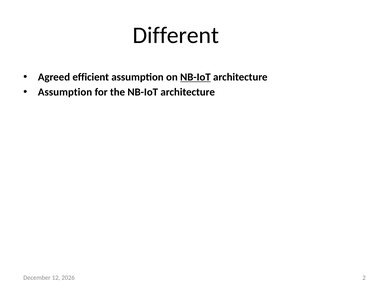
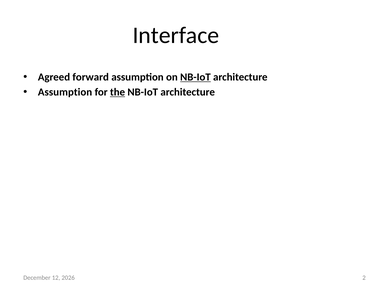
Different: Different -> Interface (176, 35)
efficient: efficient -> forward (91, 77)
the underline: none -> present (118, 92)
